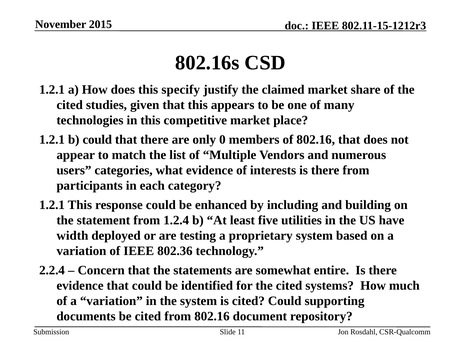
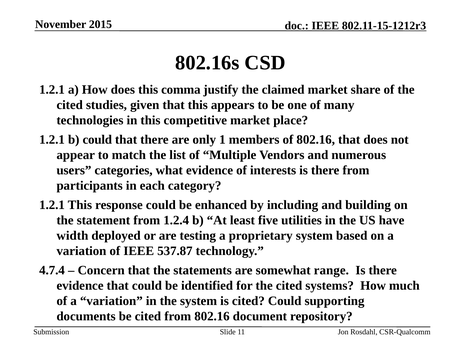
specify: specify -> comma (181, 89)
0: 0 -> 1 (222, 139)
802.36: 802.36 -> 537.87 (175, 251)
2.2.4: 2.2.4 -> 4.7.4 (52, 270)
entire: entire -> range (331, 270)
